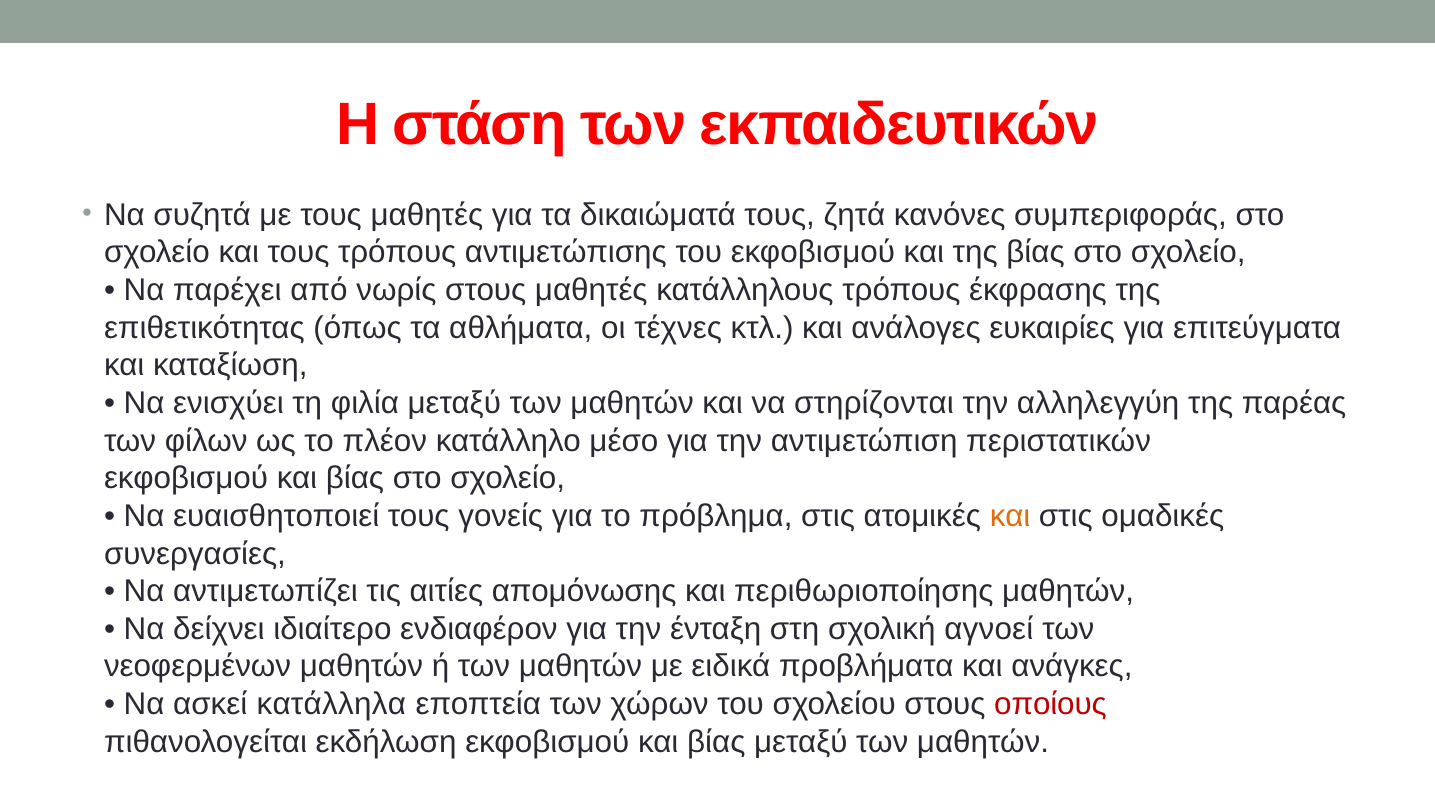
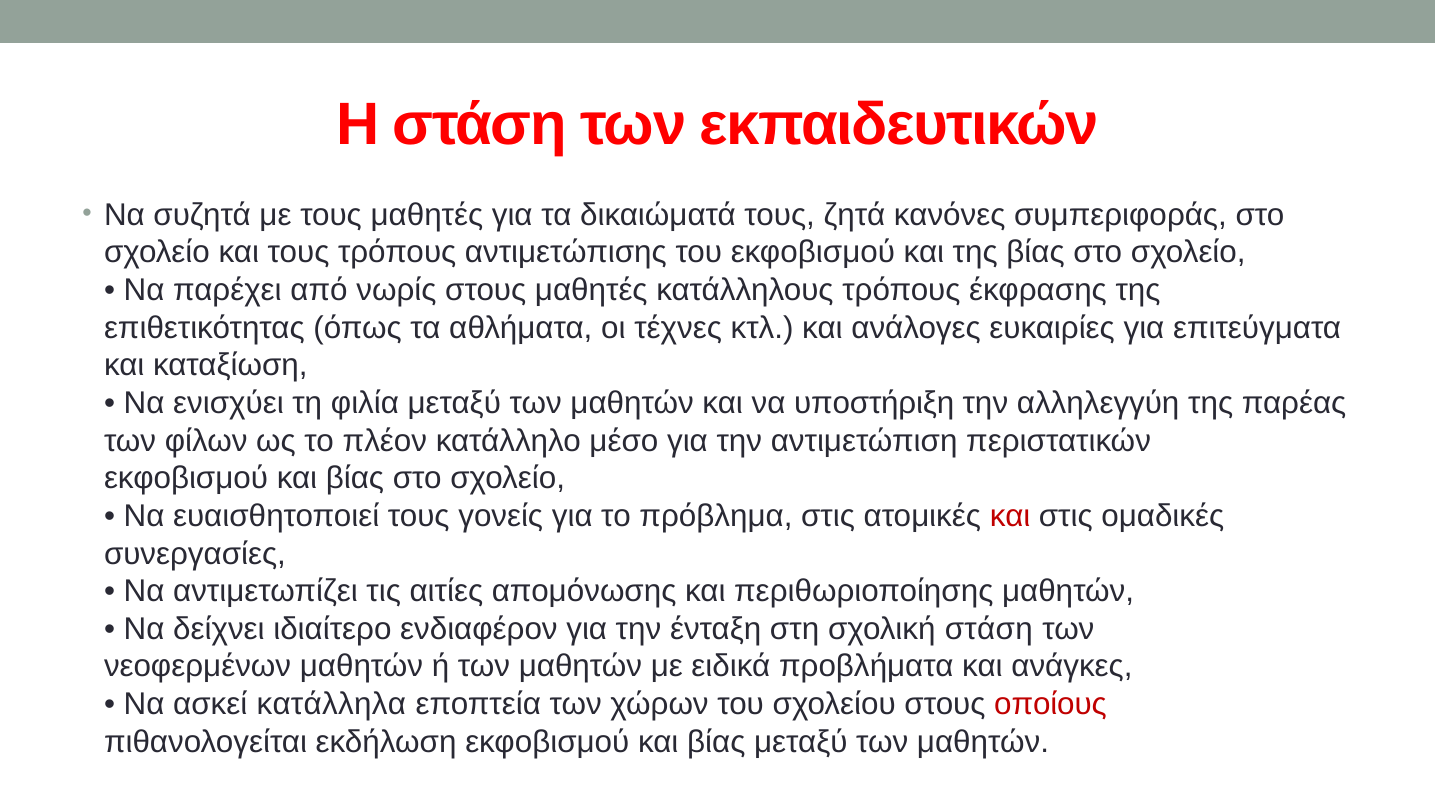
στηρίζονται: στηρίζονται -> υποστήριξη (874, 403)
και colour: orange -> red (1010, 516)
σχολική αγνοεί: αγνοεί -> στάση (989, 629)
